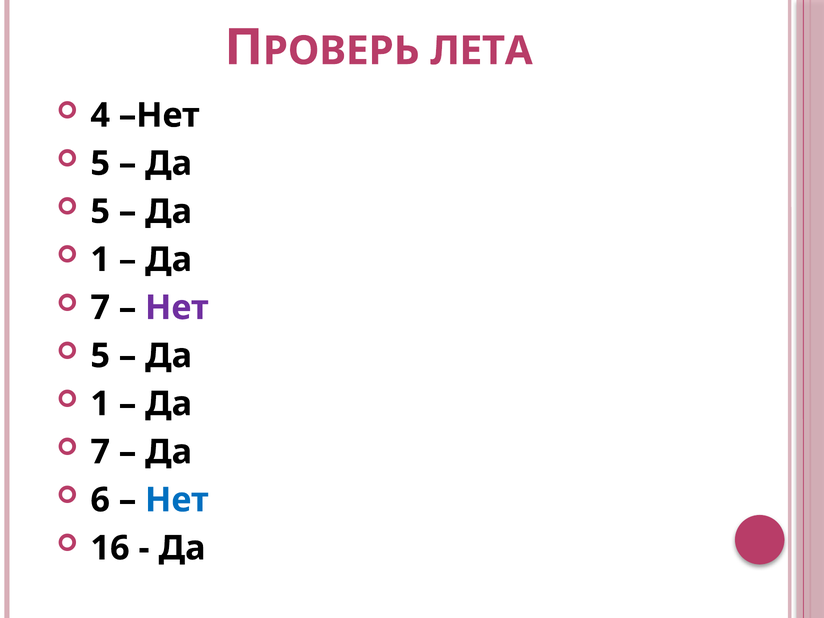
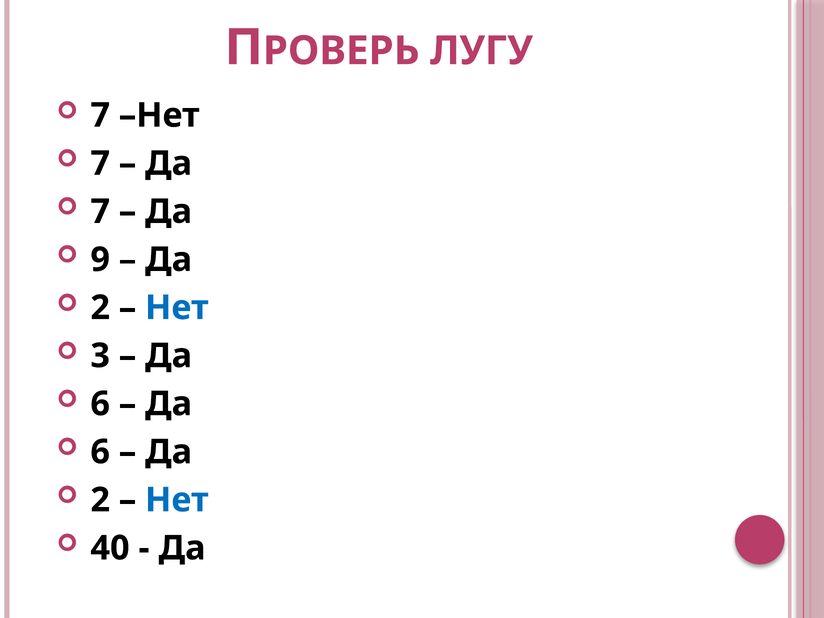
ЛЕТА: ЛЕТА -> ЛУГУ (482, 51)
4: 4 -> 7 (100, 115)
5: 5 -> 7 (100, 163)
5: 5 -> 7 (100, 212)
1: 1 -> 9 (100, 260)
7: 7 -> 2 (100, 308)
Нет colour: purple -> blue (177, 308)
5: 5 -> 3 (100, 356)
1: 1 -> 6 (100, 404)
7: 7 -> 6 (100, 452)
6: 6 -> 2 (100, 500)
16: 16 -> 40 (110, 548)
